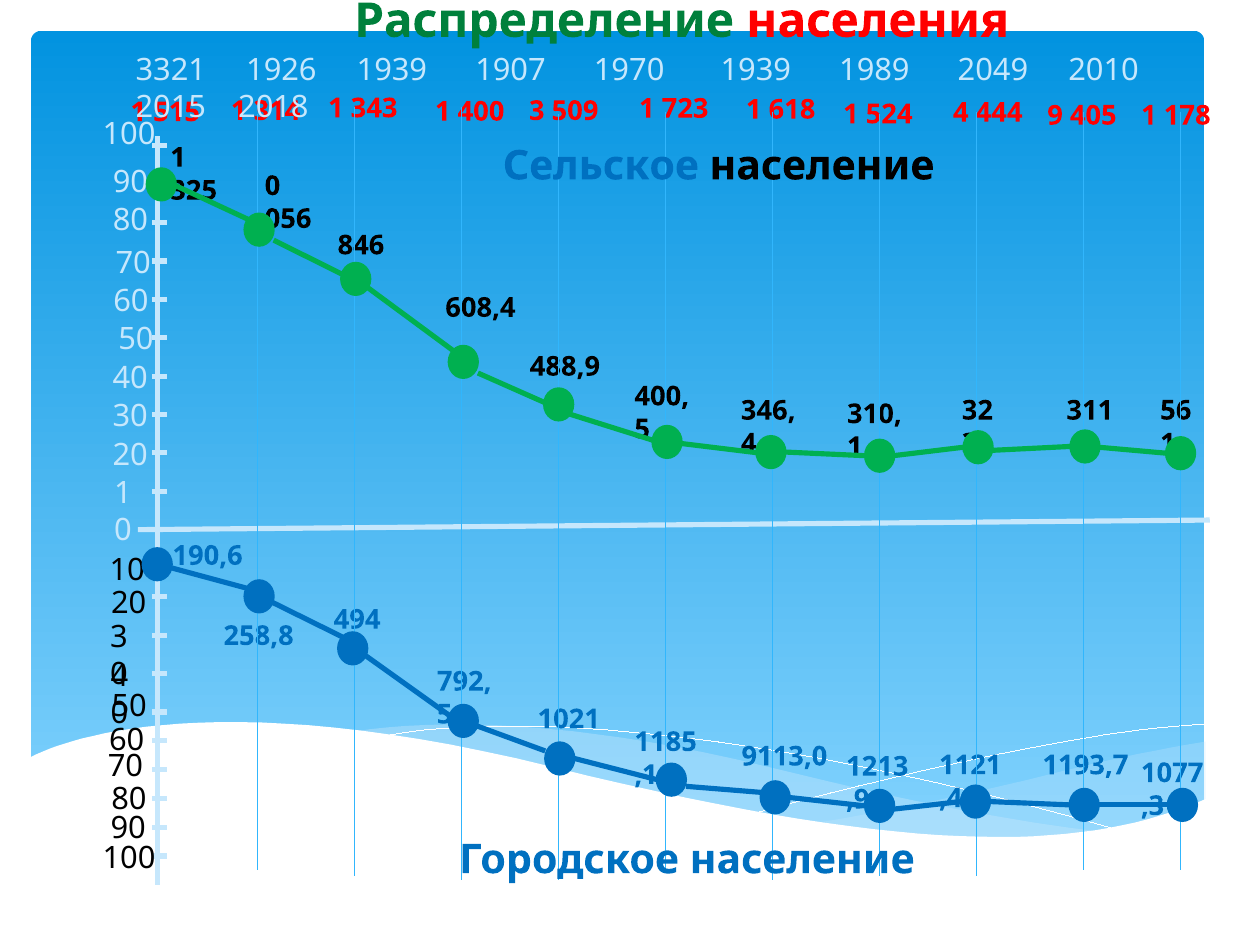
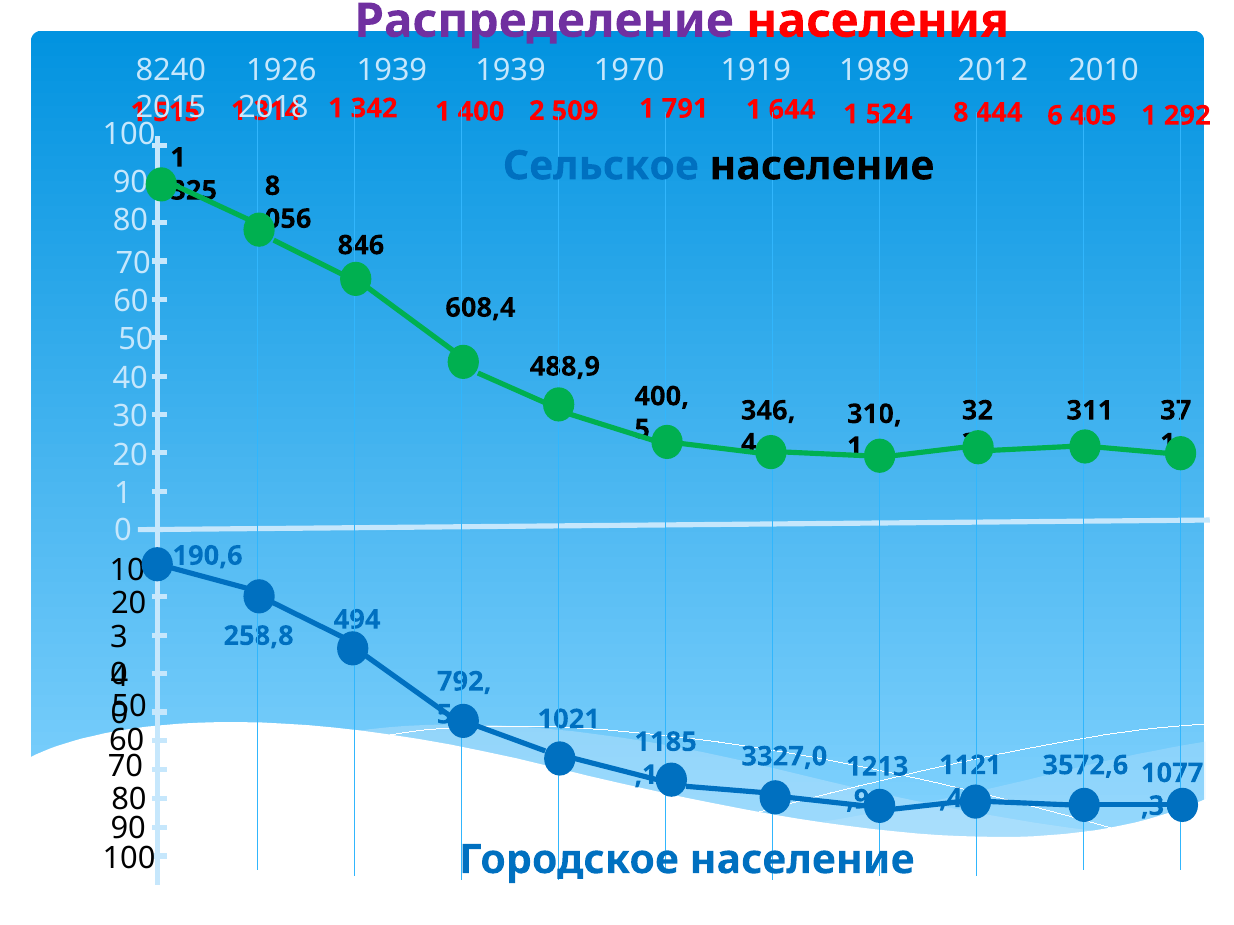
Распределение colour: green -> purple (544, 21)
3321: 3321 -> 8240 (171, 70)
1939 1907: 1907 -> 1939 (511, 70)
1970 1939: 1939 -> 1919 (756, 70)
2049: 2049 -> 2012 (993, 70)
343: 343 -> 342 (374, 108)
400 3: 3 -> 2 (537, 111)
723: 723 -> 791 (685, 109)
618: 618 -> 644 (792, 110)
524 4: 4 -> 8 (961, 113)
9: 9 -> 6 (1055, 116)
178: 178 -> 292 (1187, 116)
0: 0 -> 8 (273, 186)
56: 56 -> 37 (1176, 411)
9113,0: 9113,0 -> 3327,0 (784, 757)
1193,7: 1193,7 -> 3572,6 (1085, 766)
